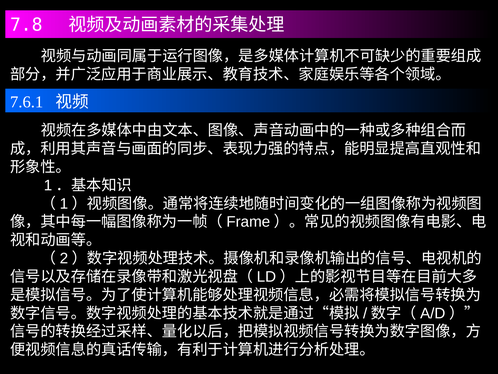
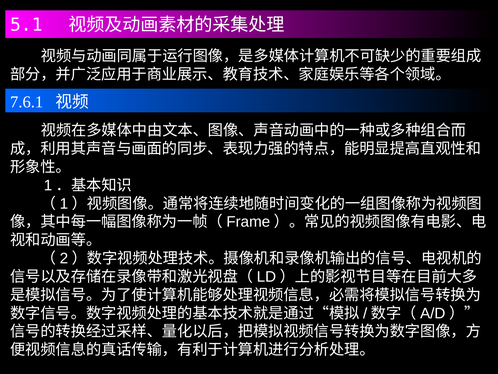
7.8: 7.8 -> 5.1 (26, 25)
